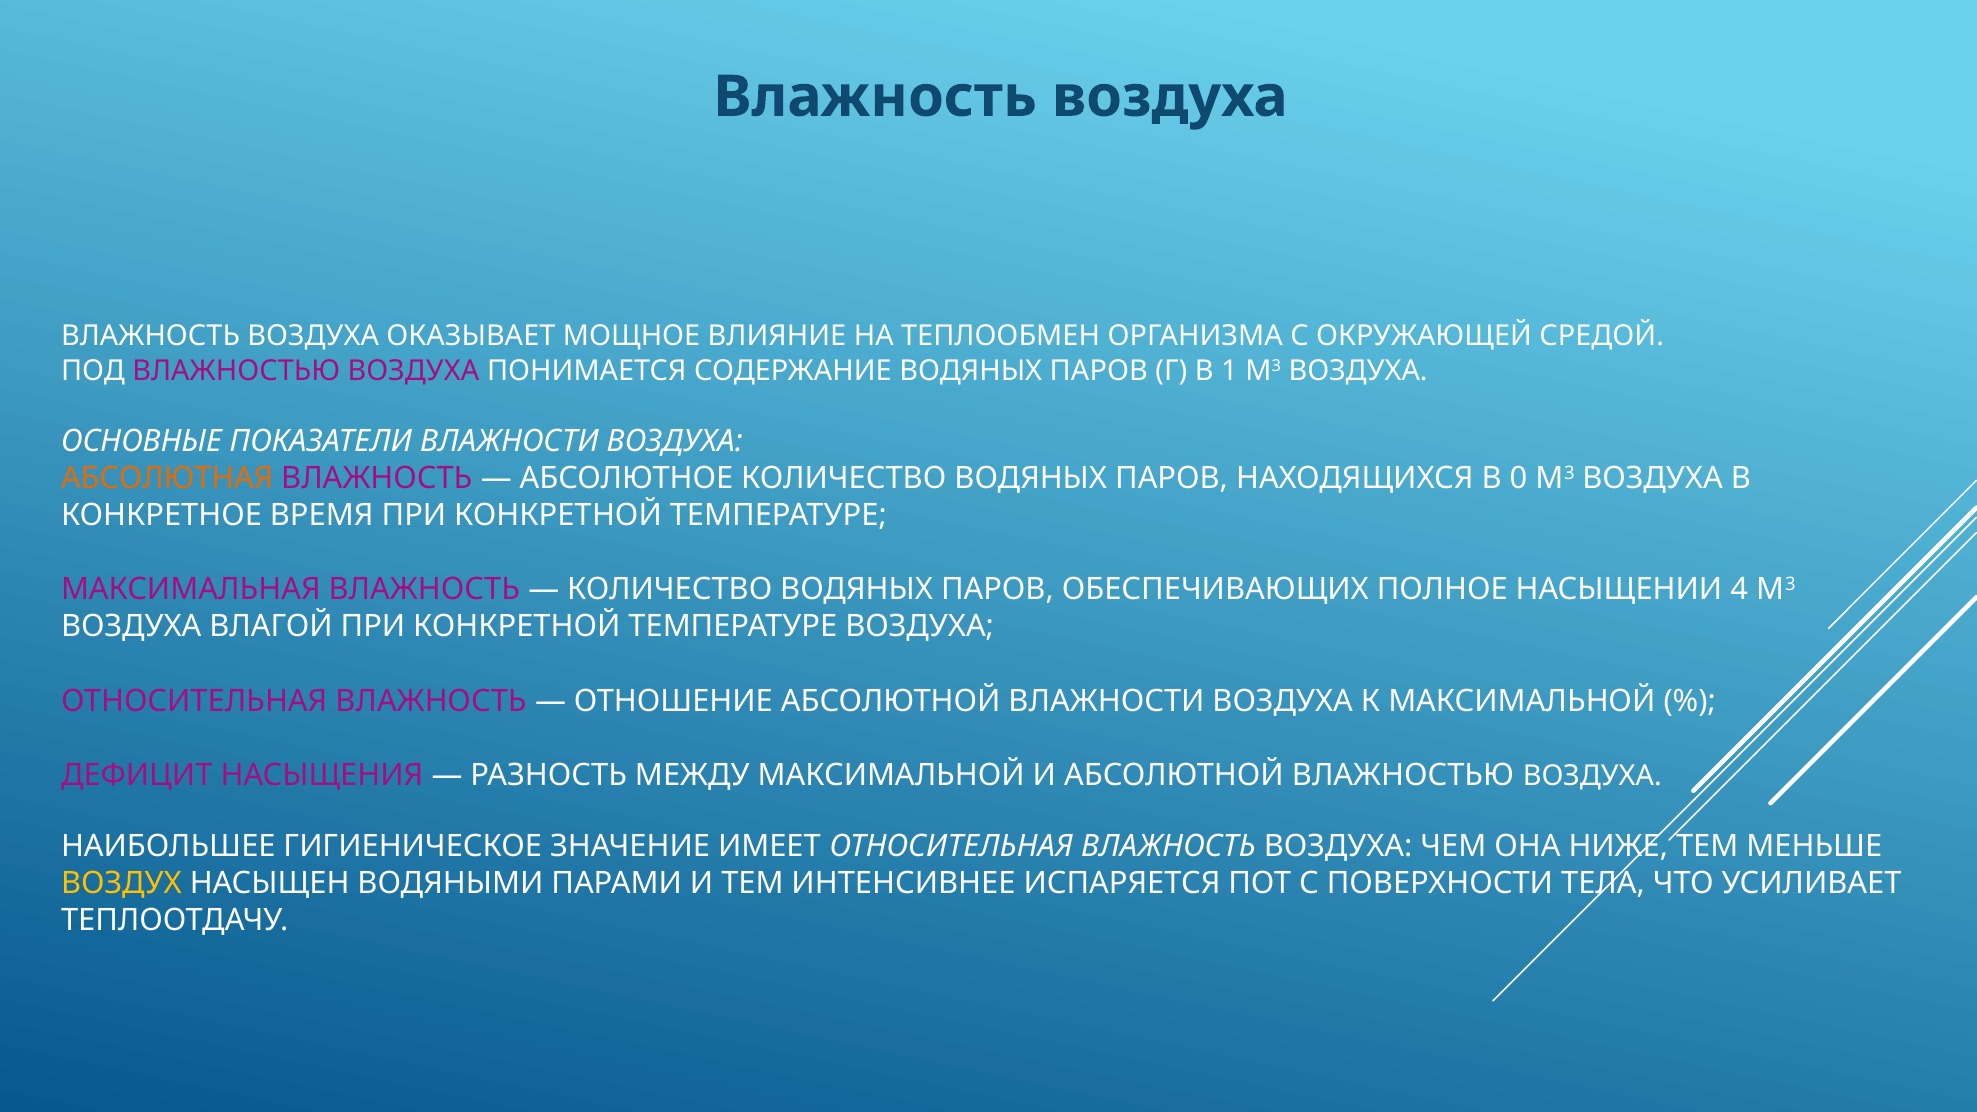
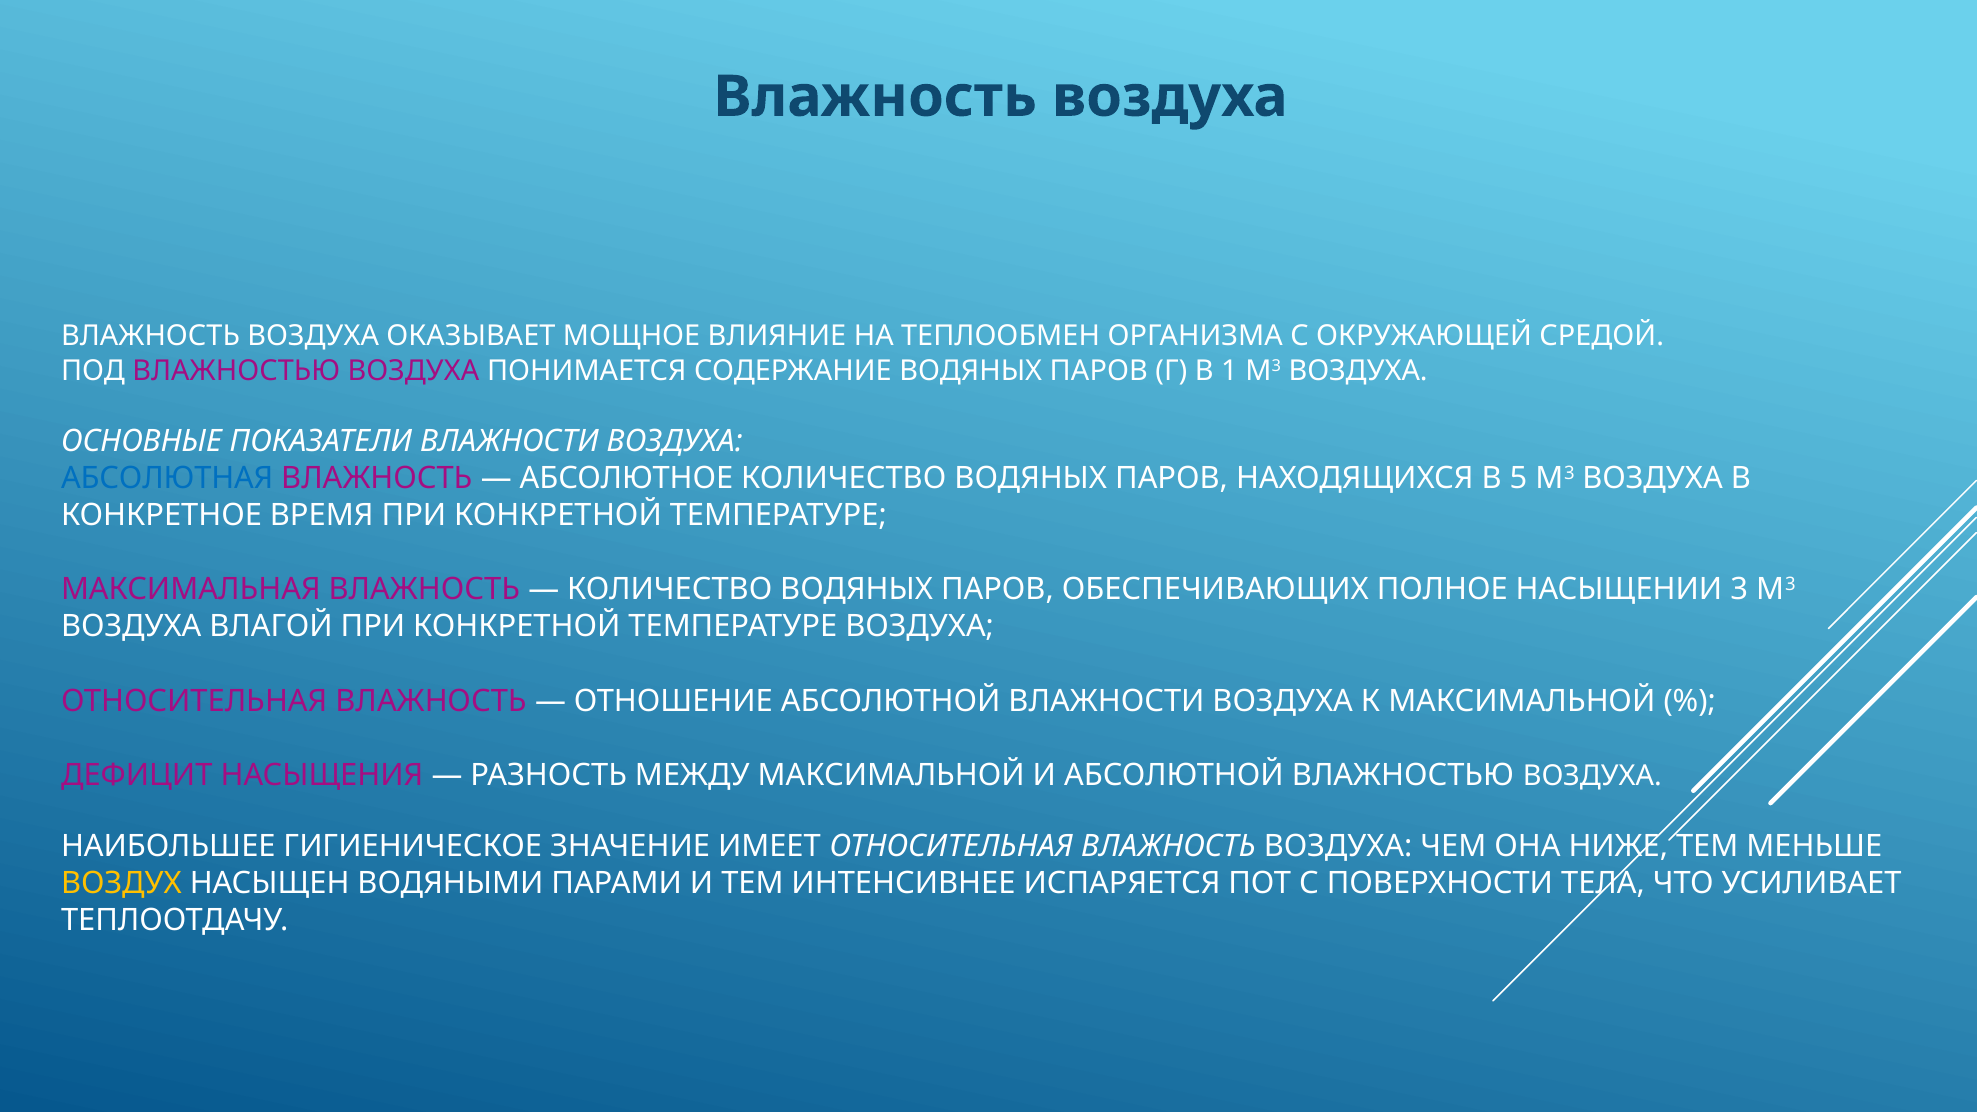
АБСОЛЮТНАЯ colour: orange -> blue (167, 478)
0: 0 -> 5 (1519, 478)
4: 4 -> 3 (1739, 590)
